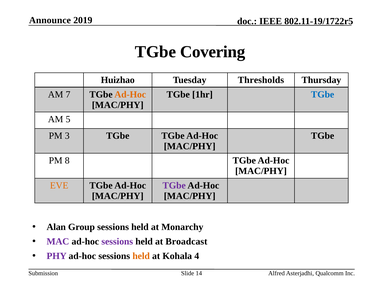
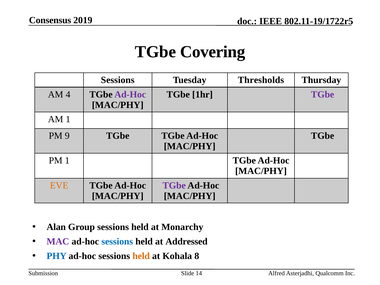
Announce: Announce -> Consensus (50, 20)
Huizhao: Huizhao -> Sessions (118, 80)
7: 7 -> 4 (68, 94)
Ad-Hoc colour: orange -> purple (130, 94)
TGbe colour: blue -> purple (323, 94)
AM 5: 5 -> 1 (68, 119)
3: 3 -> 9 (67, 136)
PM 8: 8 -> 1 (67, 161)
sessions colour: purple -> blue (117, 241)
Broadcast: Broadcast -> Addressed (187, 241)
PHY colour: purple -> blue (57, 256)
4: 4 -> 8 (197, 256)
